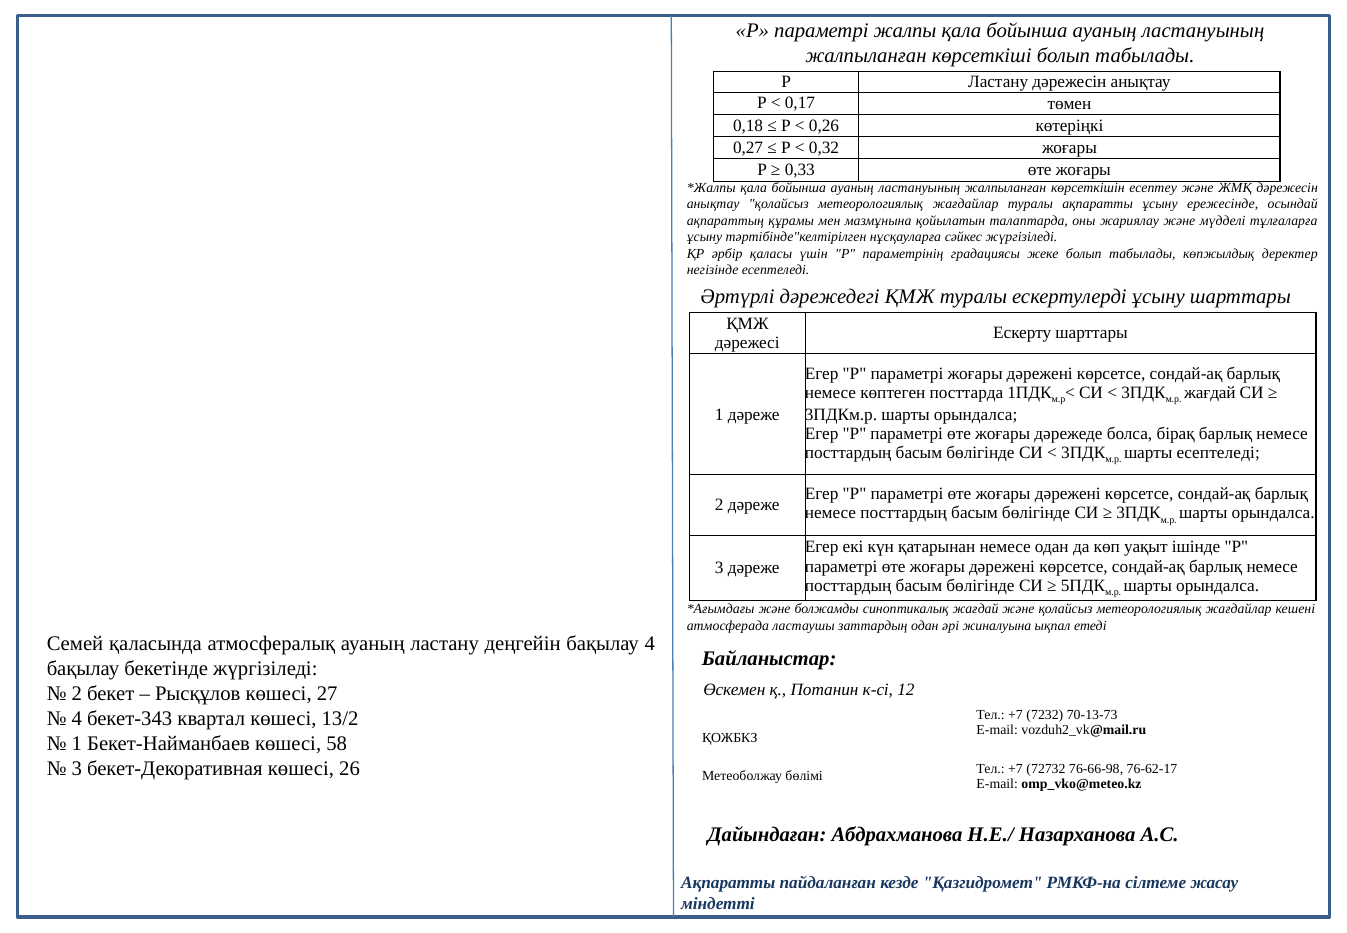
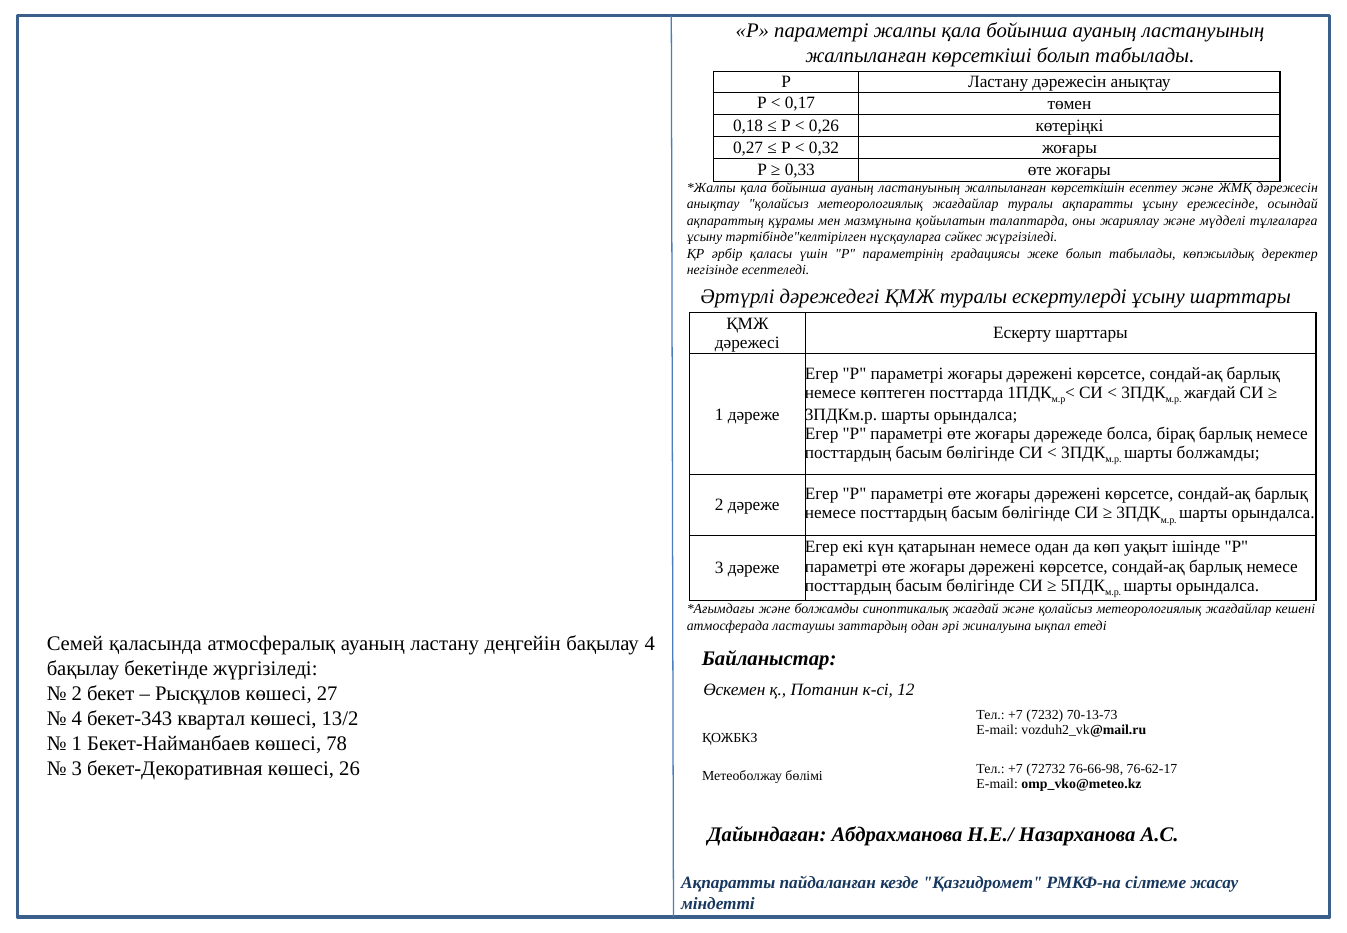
шарты есептеледі: есептеледі -> болжамды (1218, 452)
58: 58 -> 78 (337, 743)
